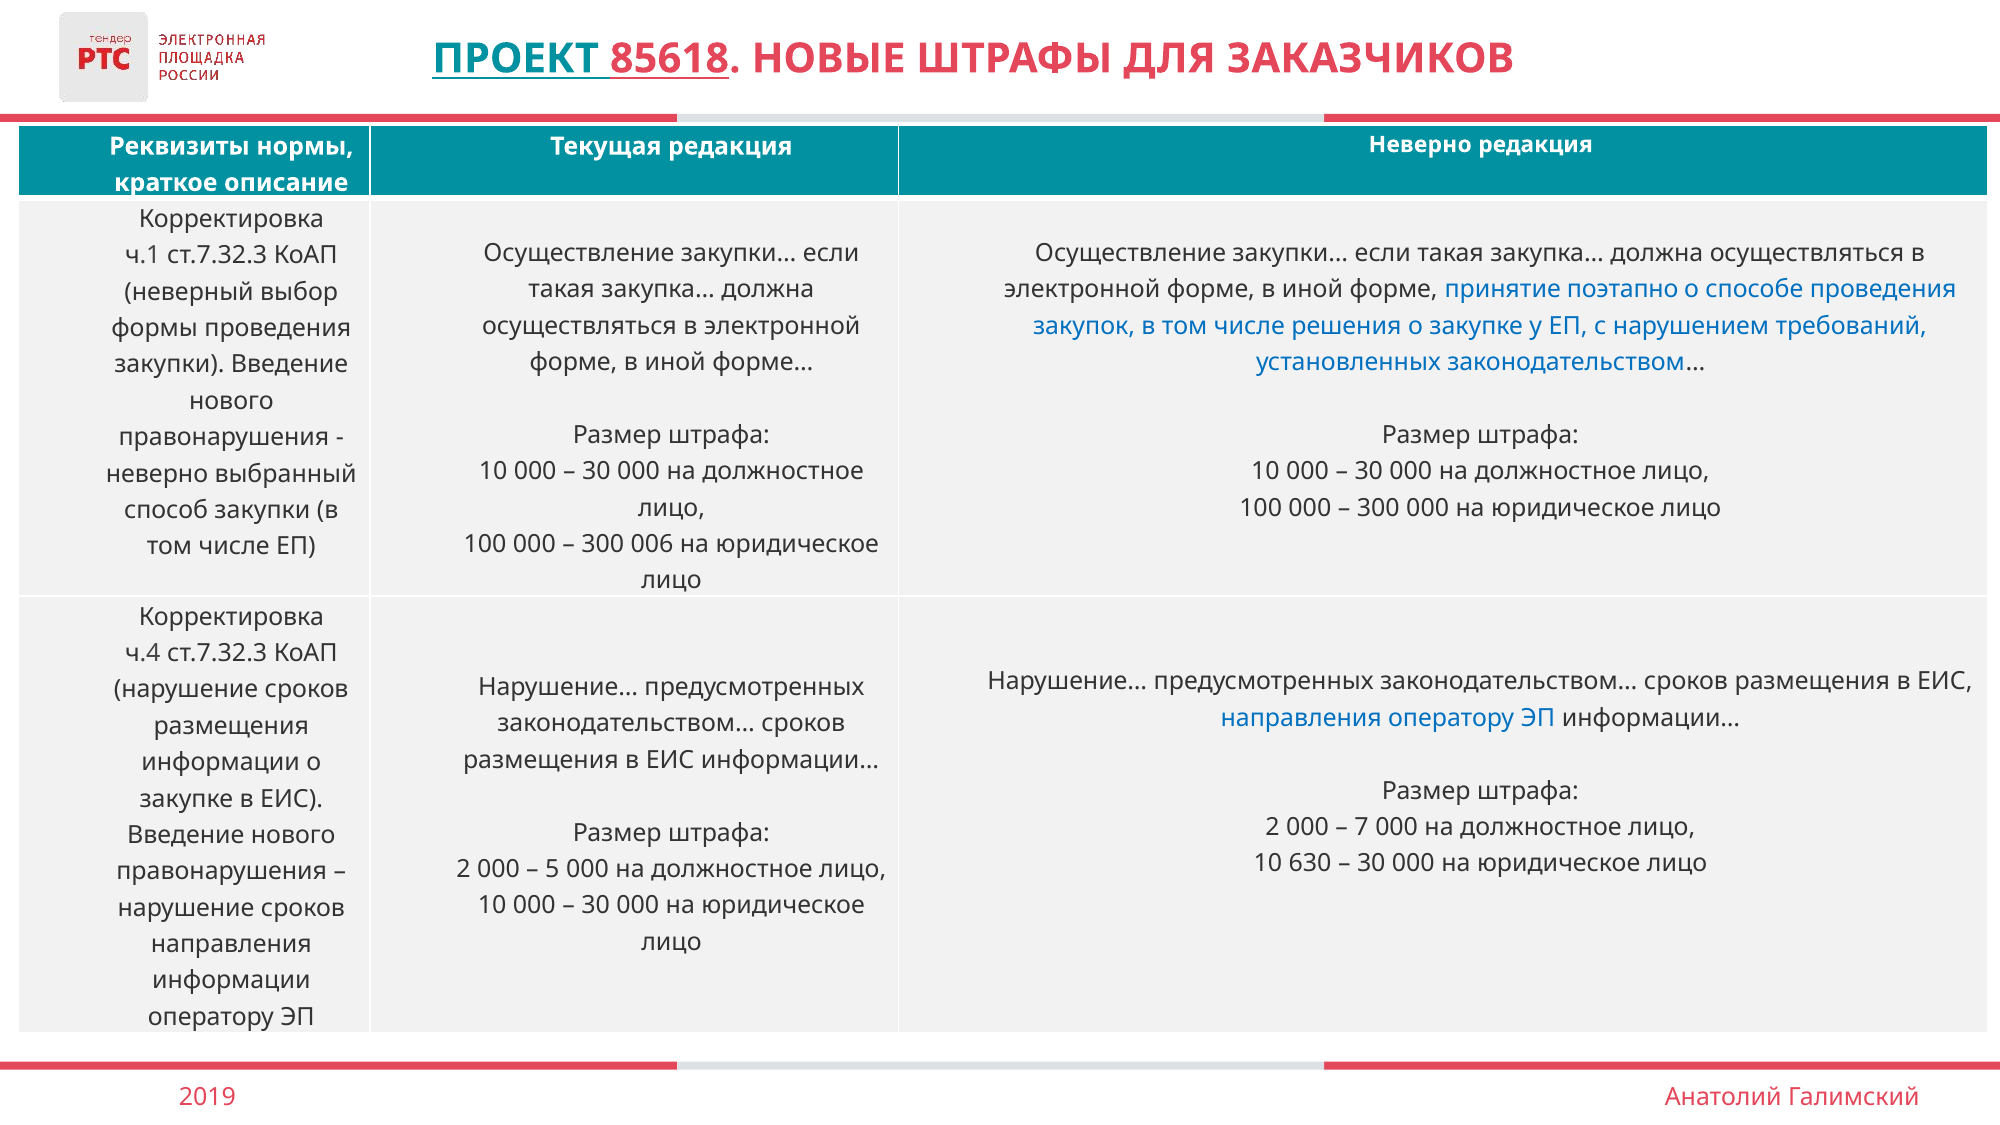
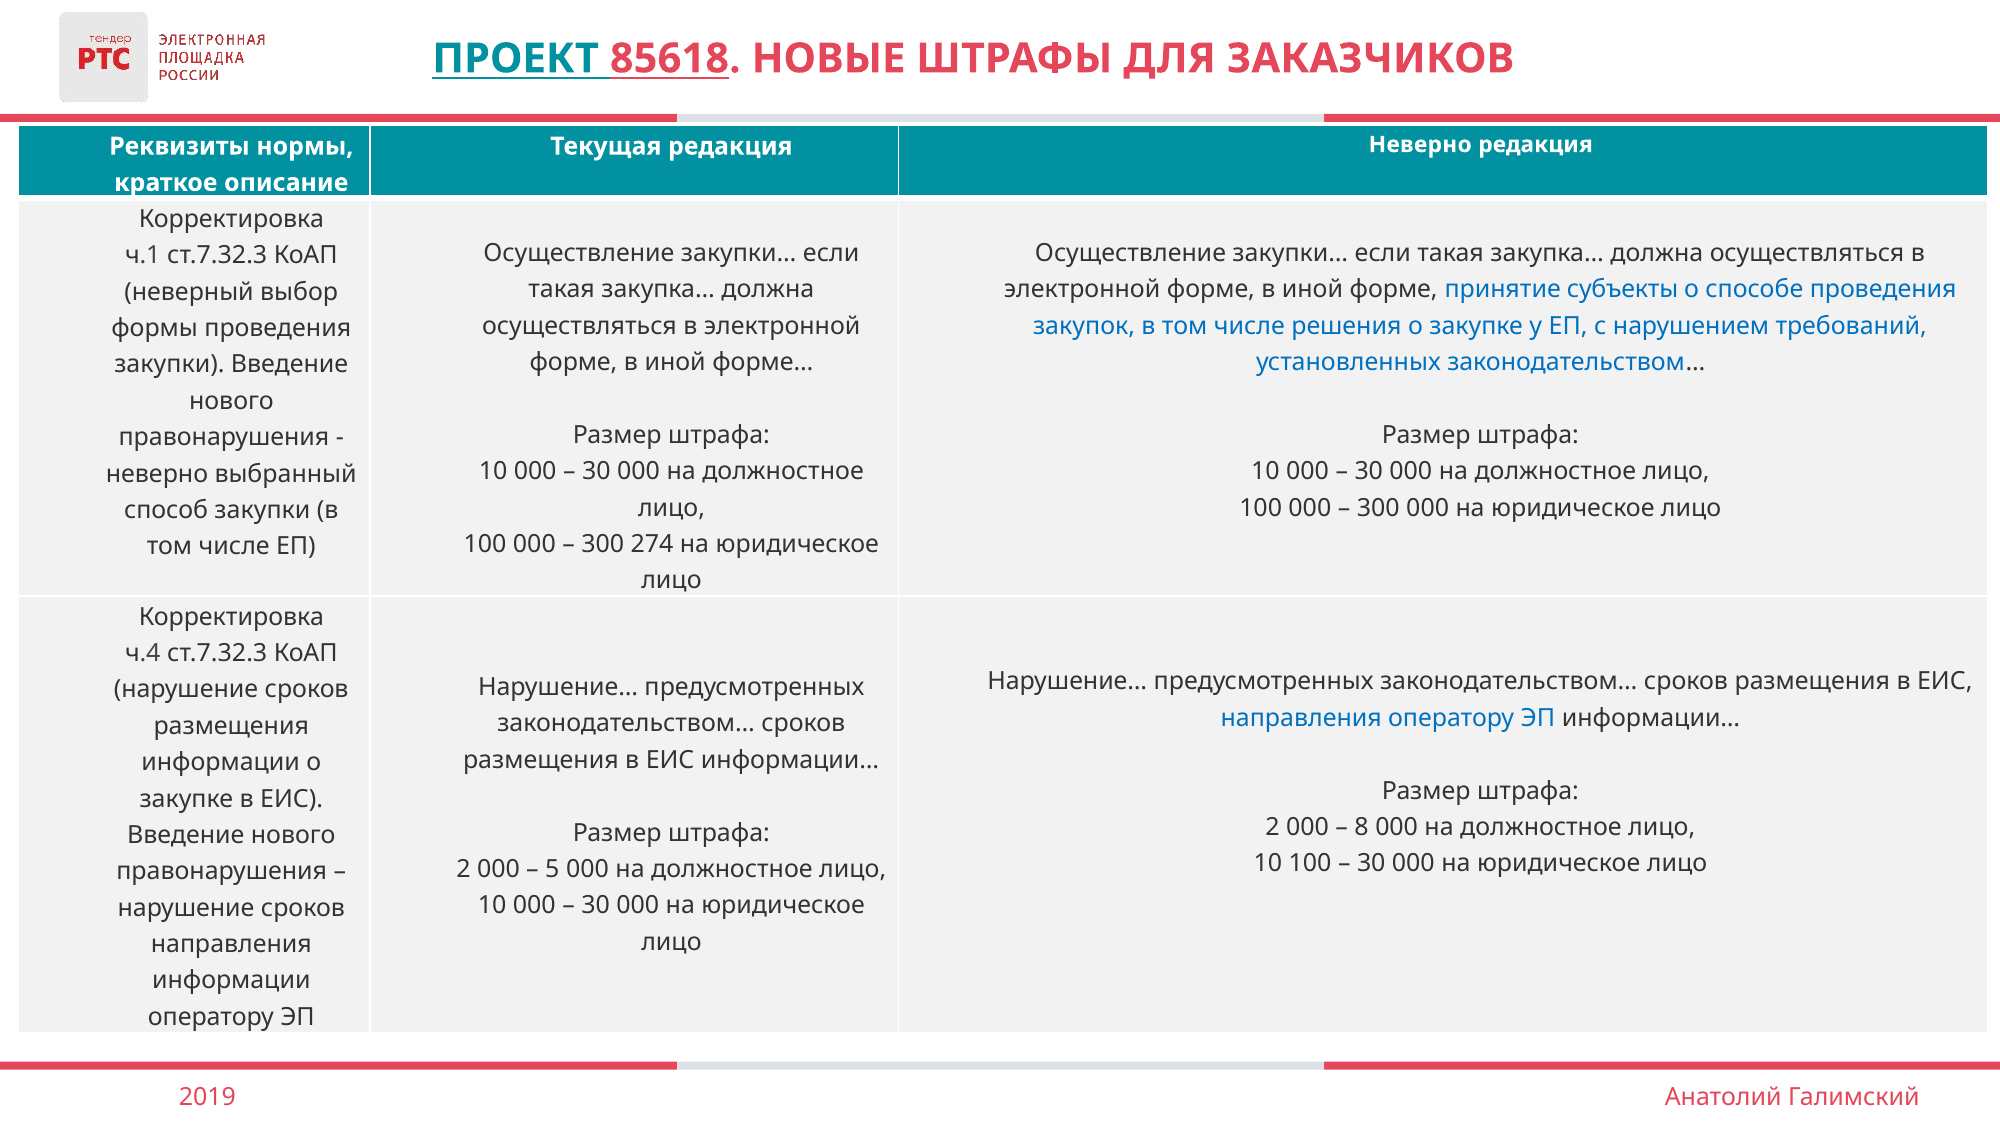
поэтапно: поэтапно -> субъекты (1623, 290)
006: 006 -> 274 (652, 544)
7: 7 -> 8 (1361, 827)
10 630: 630 -> 100 (1310, 864)
